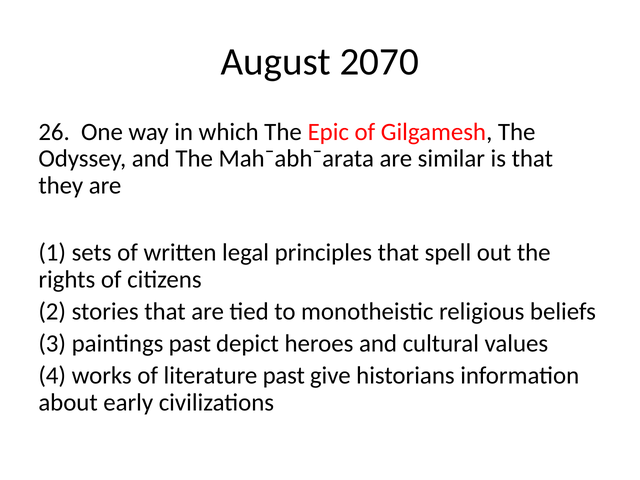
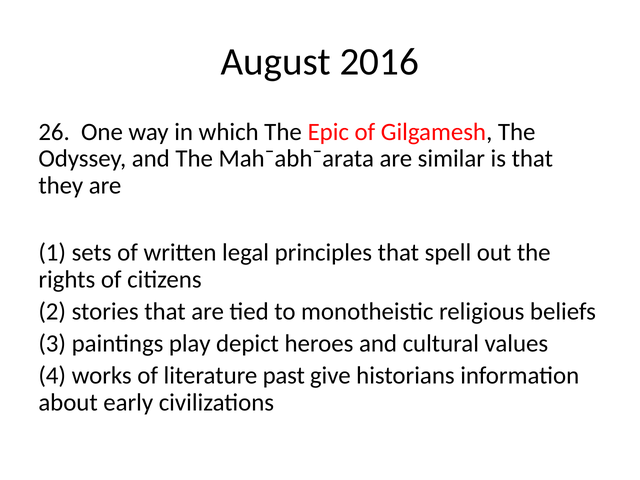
2070: 2070 -> 2016 (379, 62)
paintings past: past -> play (190, 344)
